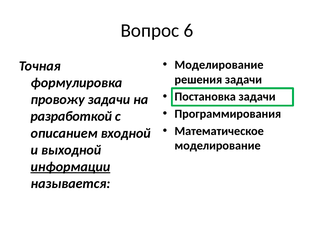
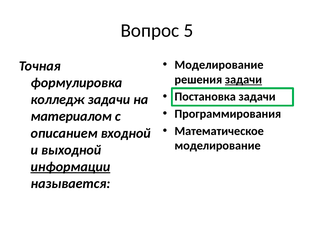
6: 6 -> 5 (188, 30)
задачи underline: none -> present (243, 79)
провожу: провожу -> колледж (58, 99)
разработкой: разработкой -> материалом (71, 116)
